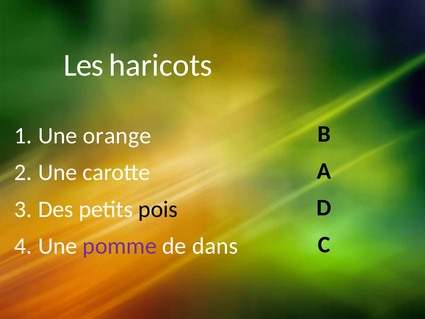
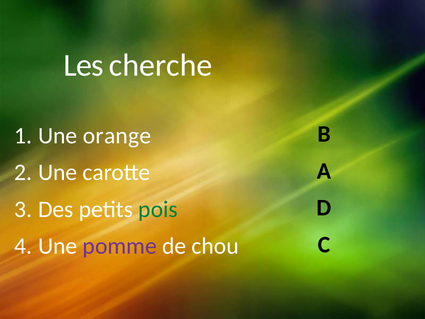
haricots: haricots -> cherche (161, 65)
pois colour: black -> green (158, 209)
dans: dans -> chou (215, 246)
